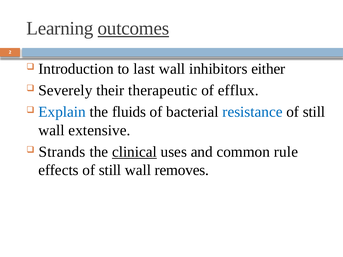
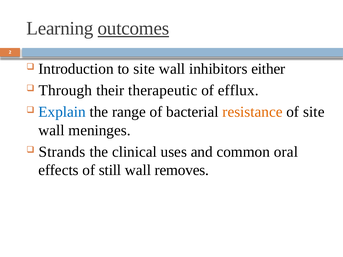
to last: last -> site (144, 69)
Severely: Severely -> Through (65, 90)
fluids: fluids -> range (129, 112)
resistance colour: blue -> orange (252, 112)
still: still -> site (314, 112)
extensive: extensive -> meninges (100, 130)
clinical underline: present -> none (134, 152)
rule: rule -> oral (286, 152)
